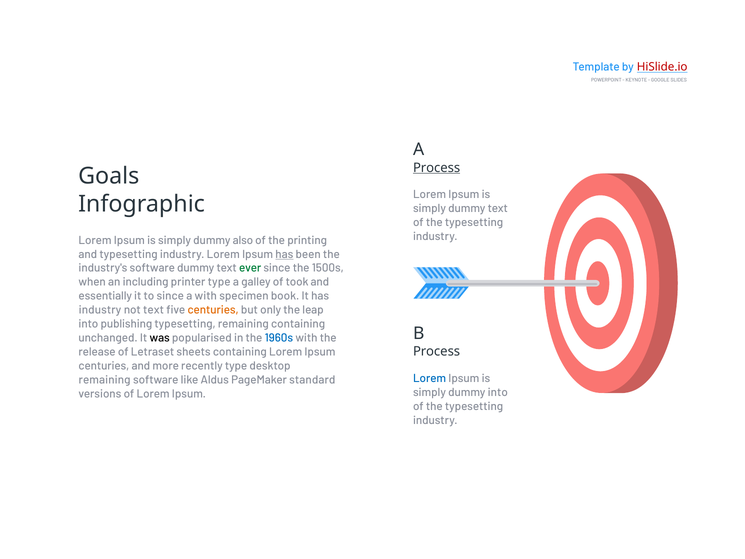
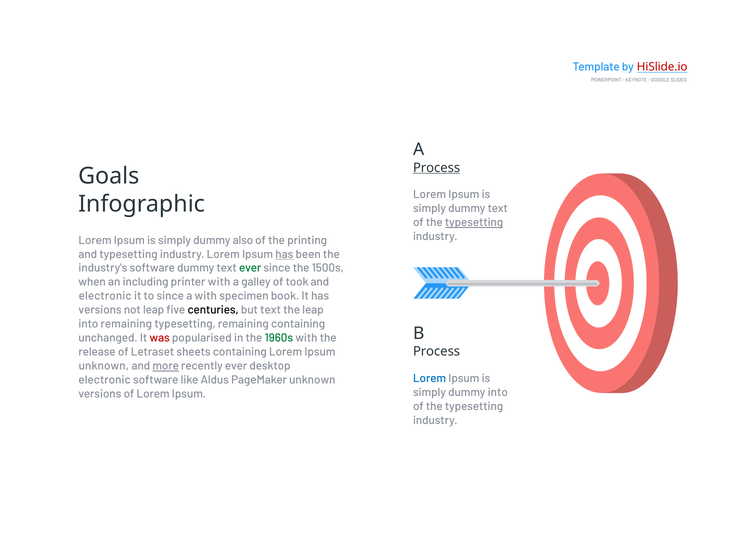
typesetting underline: none -> present (474, 222)
printer type: type -> with (219, 282)
essentially: essentially -> electronic (105, 296)
industry: industry -> versions (100, 310)
not text: text -> leap (154, 310)
centuries colour: orange -> black (213, 310)
but only: only -> text (271, 310)
into publishing: publishing -> remaining (126, 324)
was colour: black -> red (160, 338)
1960s colour: blue -> green (279, 338)
centuries: centuries -> unknown (104, 366)
more underline: none -> present (166, 366)
recently type: type -> ever (236, 366)
remaining: remaining -> electronic (105, 380)
PageMaker standard: standard -> unknown (312, 380)
